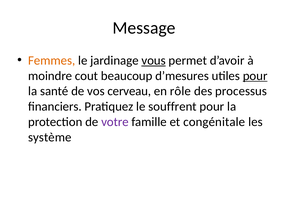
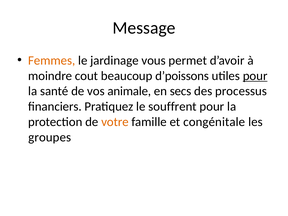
vous underline: present -> none (154, 60)
d’mesures: d’mesures -> d’poissons (182, 76)
cerveau: cerveau -> animale (129, 91)
rôle: rôle -> secs (181, 91)
votre colour: purple -> orange (115, 122)
système: système -> groupes (50, 137)
